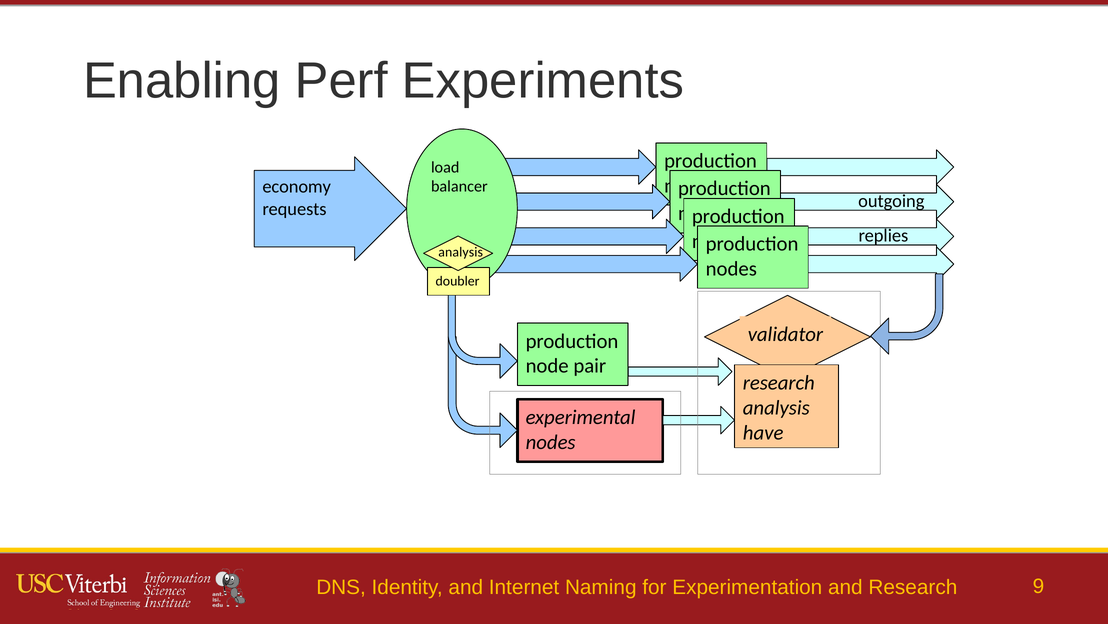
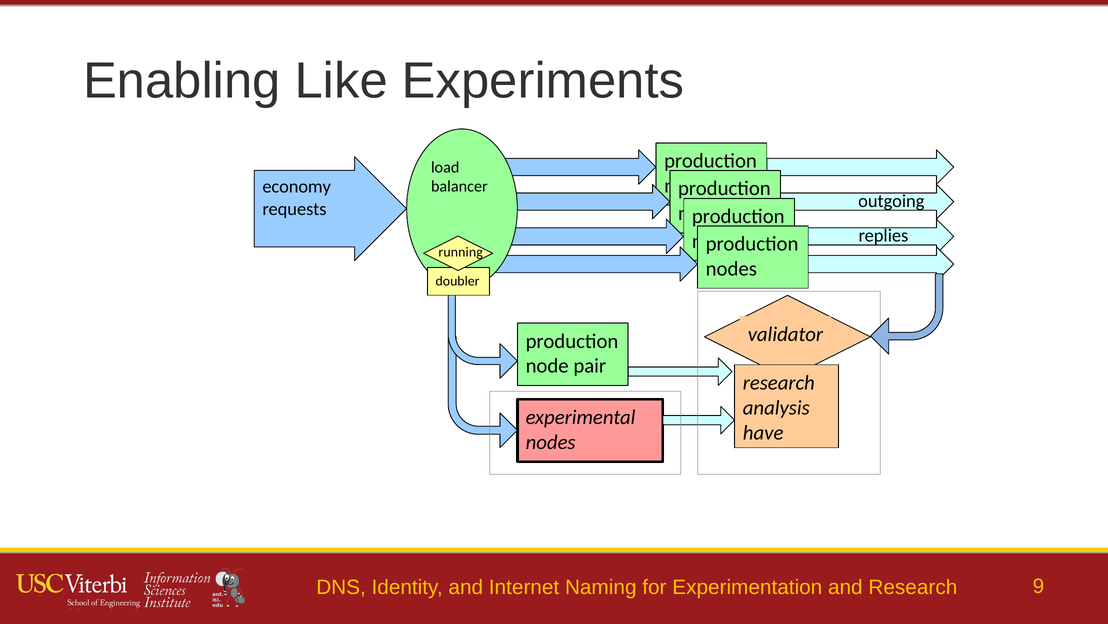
Perf: Perf -> Like (341, 81)
analysis: analysis -> running (461, 252)
